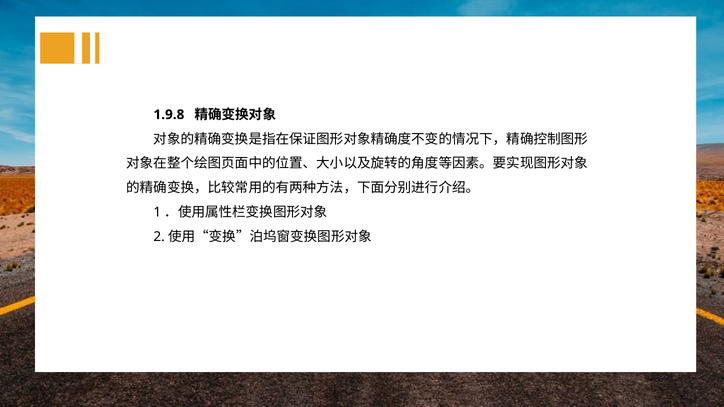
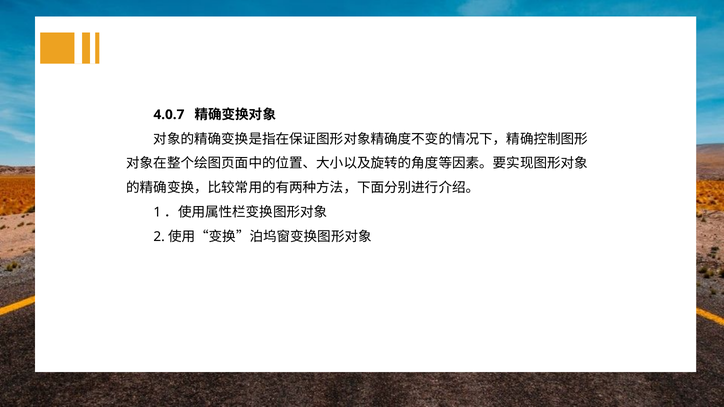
1.9.8: 1.9.8 -> 4.0.7 (169, 115)
